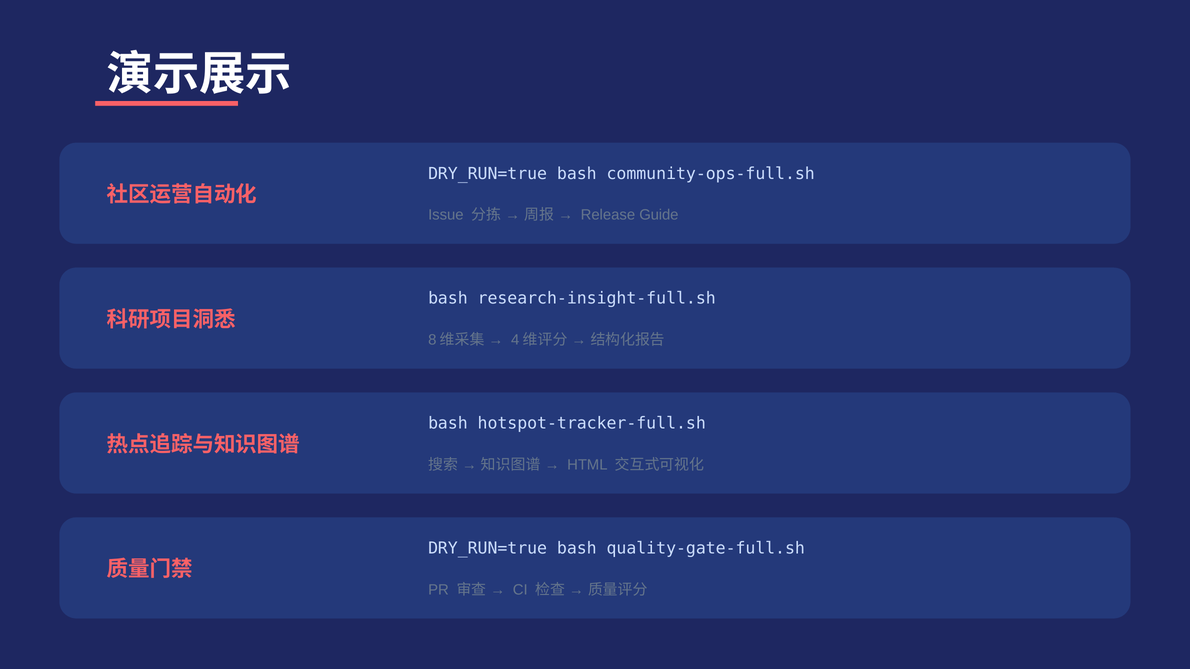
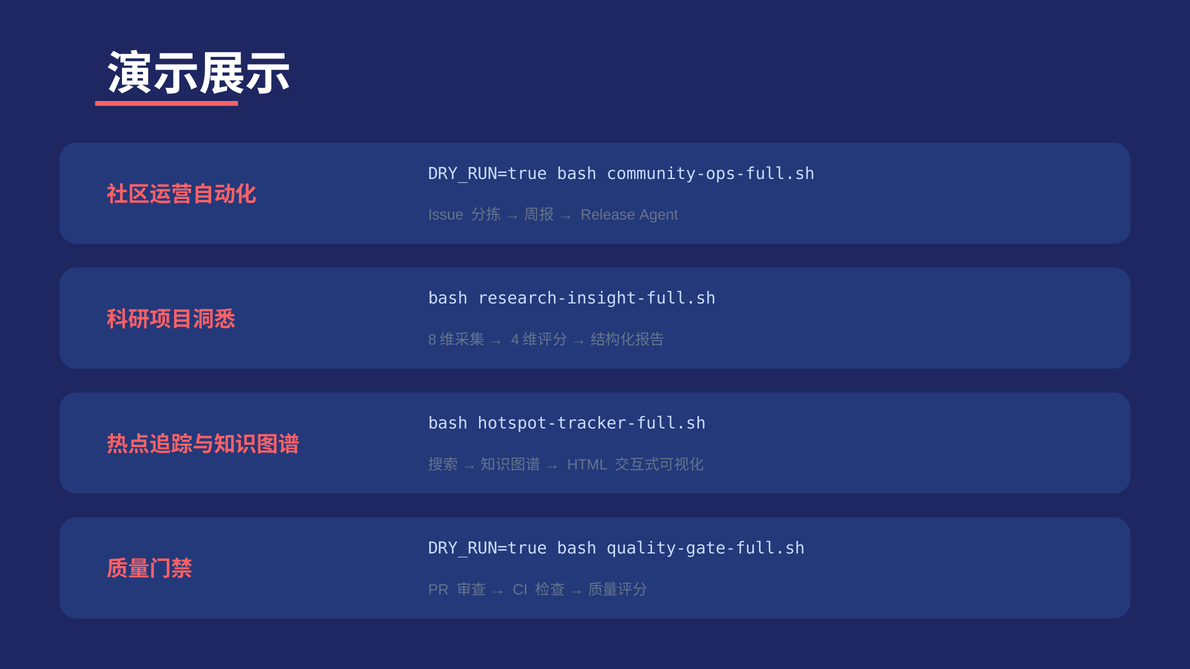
Guide: Guide -> Agent (659, 215)
